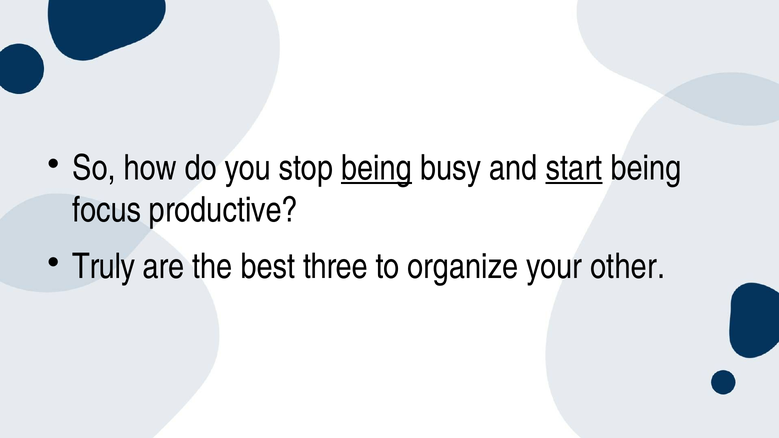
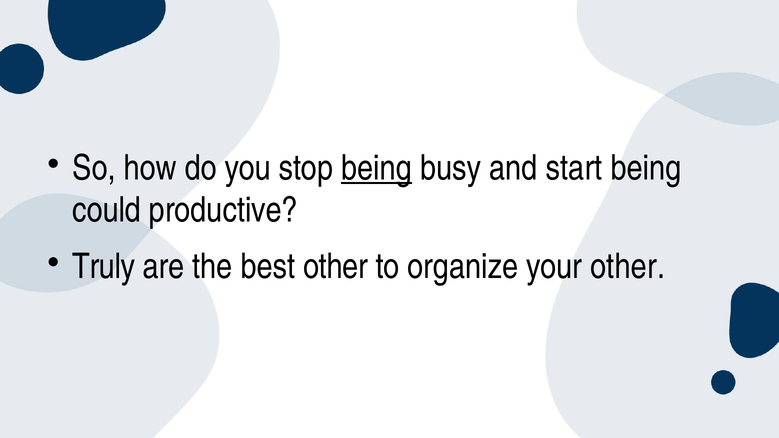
start underline: present -> none (574, 168)
focus: focus -> could (107, 210)
best three: three -> other (335, 267)
